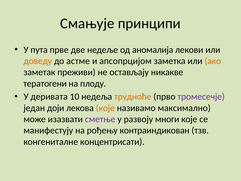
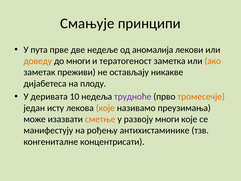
до астме: астме -> многи (78, 61)
апсопрцијом: апсопрцијом -> тератогеност (125, 61)
тератогени: тератогени -> дијабетеса (45, 83)
трудноће colour: orange -> purple (133, 97)
тромесечје colour: purple -> orange (201, 97)
доји: доји -> исту (56, 108)
максимално: максимално -> преузимања (184, 108)
сметње colour: purple -> orange (100, 119)
контраиндикован: контраиндикован -> антихистаминике (155, 130)
